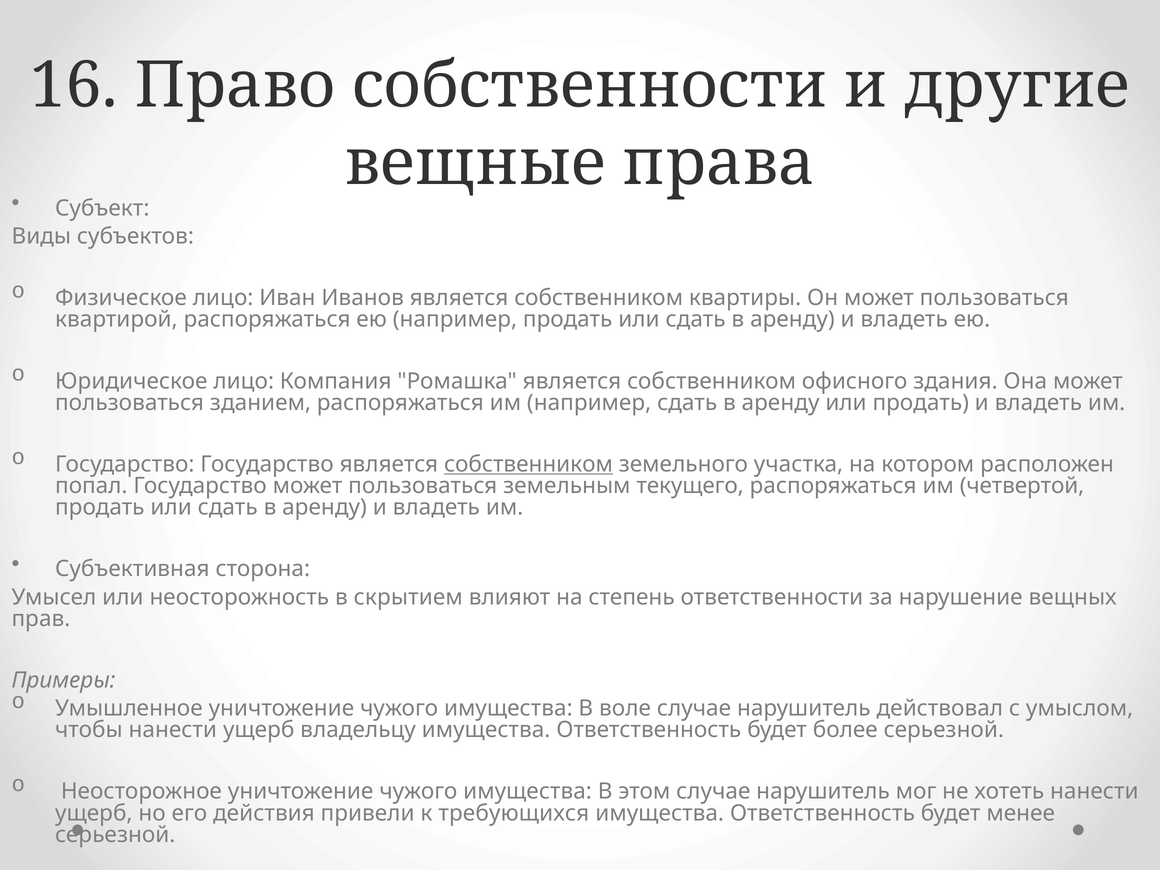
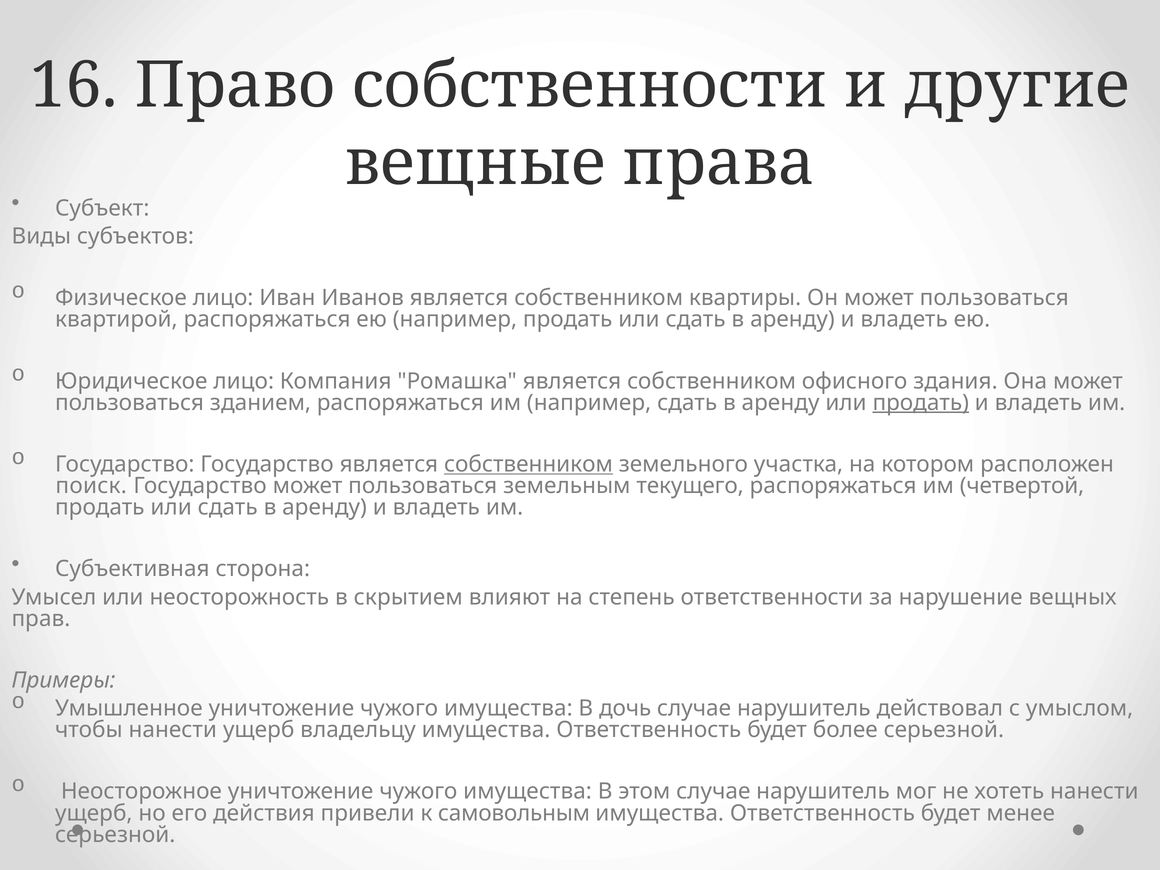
продать underline: none -> present (921, 403)
попал: попал -> поиск (91, 486)
воле: воле -> дочь (625, 708)
требующихся: требующихся -> самовольным (514, 813)
